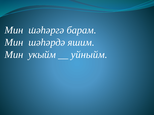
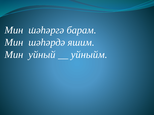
укыйм: укыйм -> уйный (42, 55)
